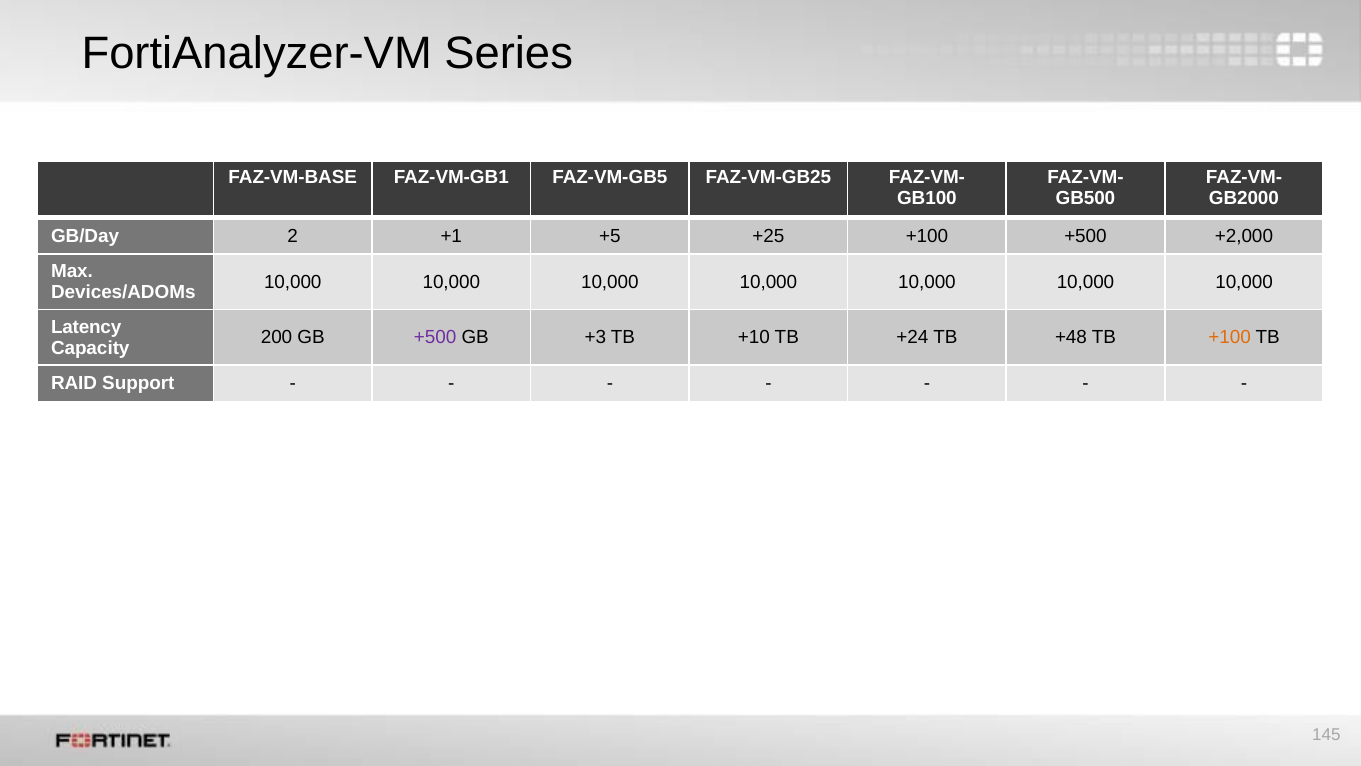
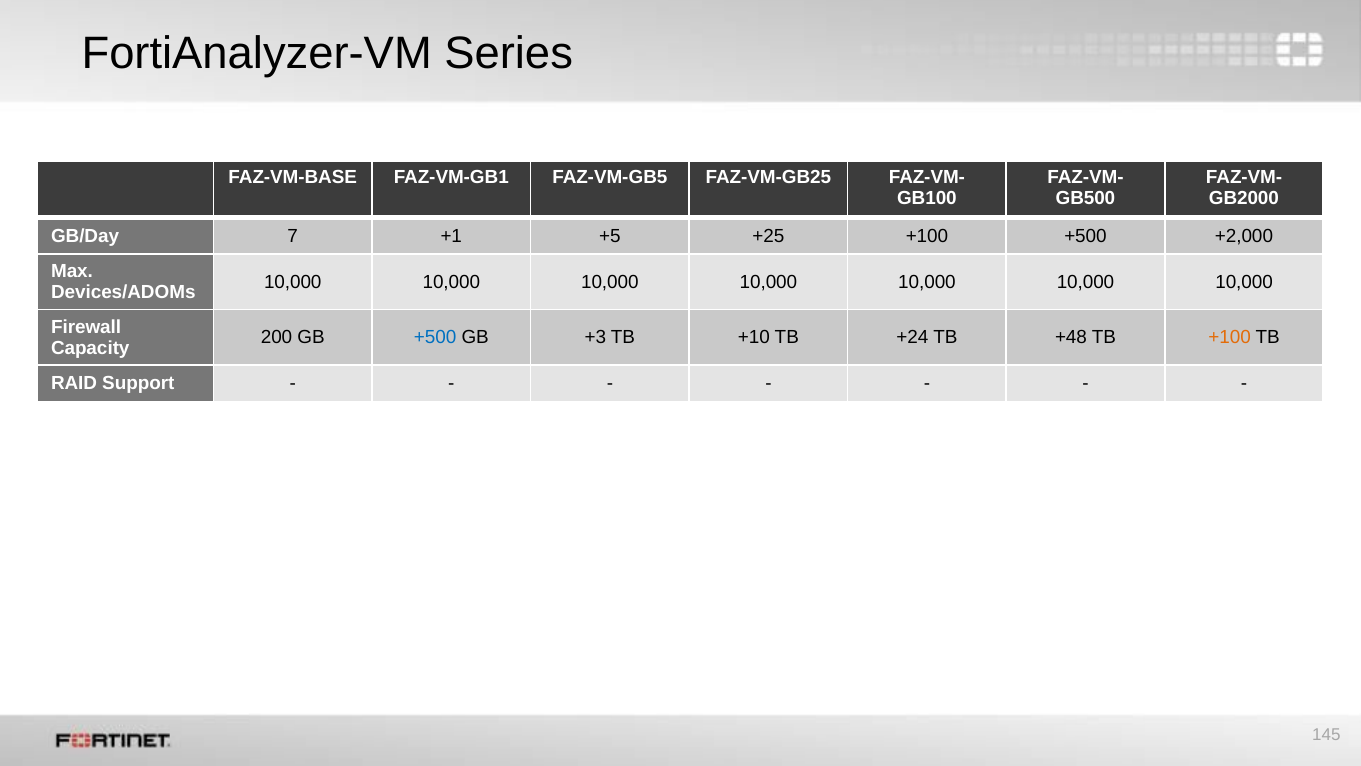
2: 2 -> 7 (293, 236)
Latency: Latency -> Firewall (86, 327)
+500 colour: purple -> blue (435, 337)
